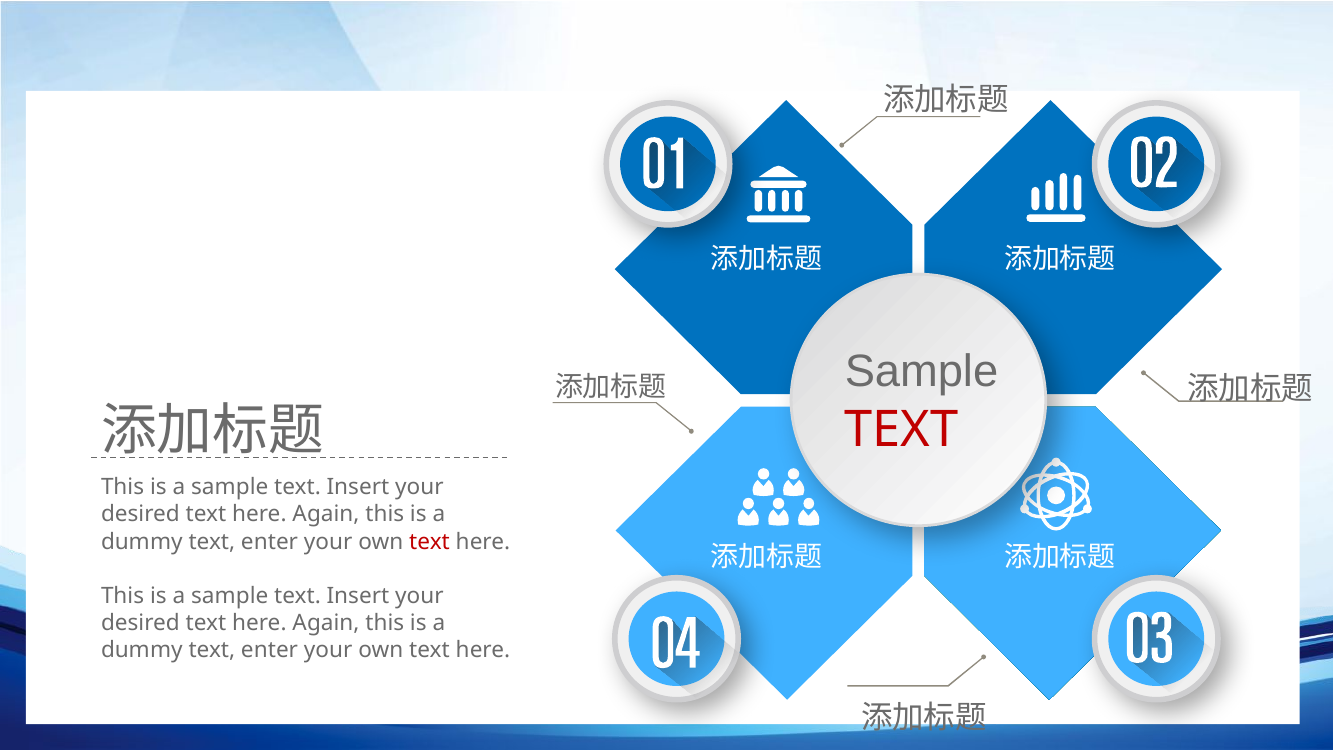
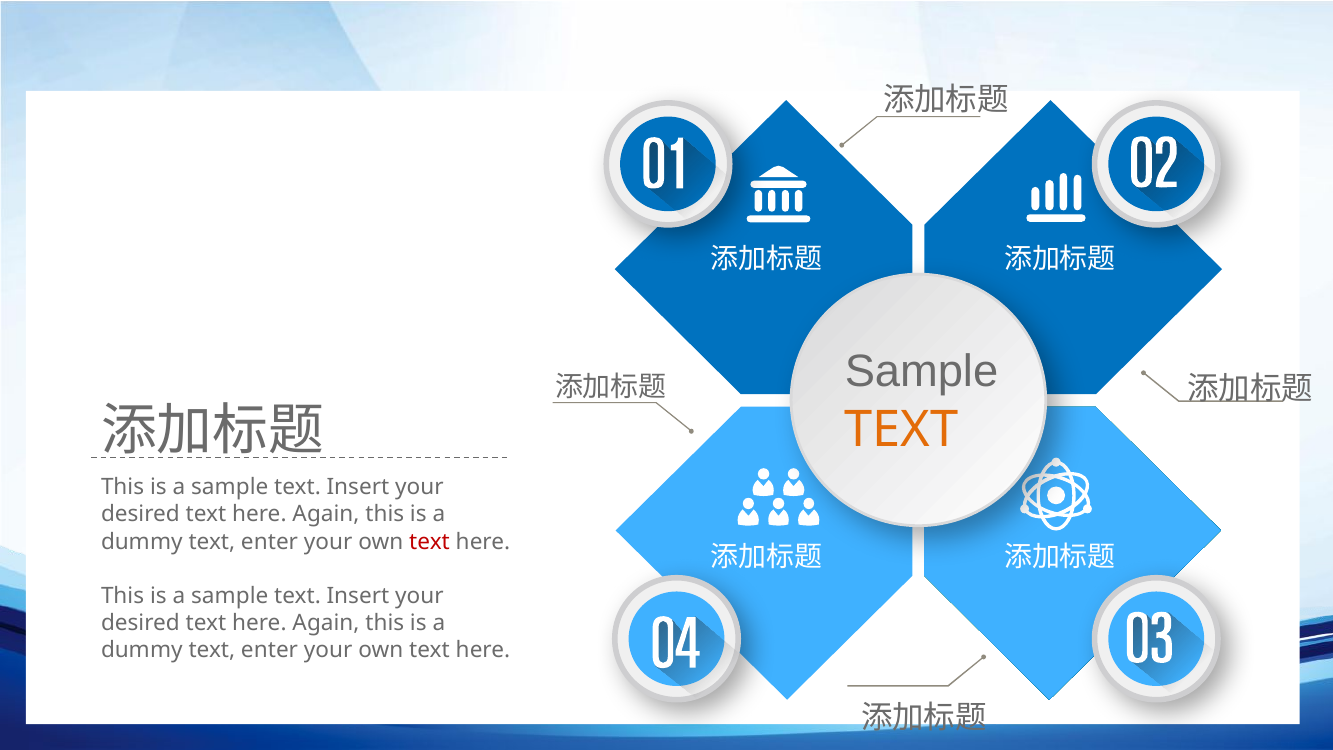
TEXT colour: red -> orange (902, 429)
